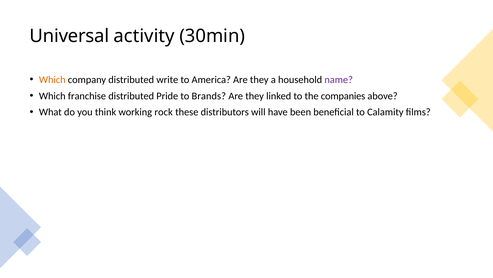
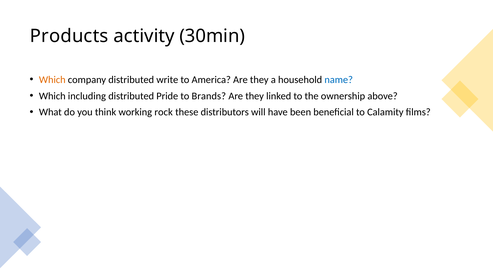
Universal: Universal -> Products (69, 36)
name colour: purple -> blue (339, 79)
franchise: franchise -> including (87, 96)
companies: companies -> ownership (343, 96)
